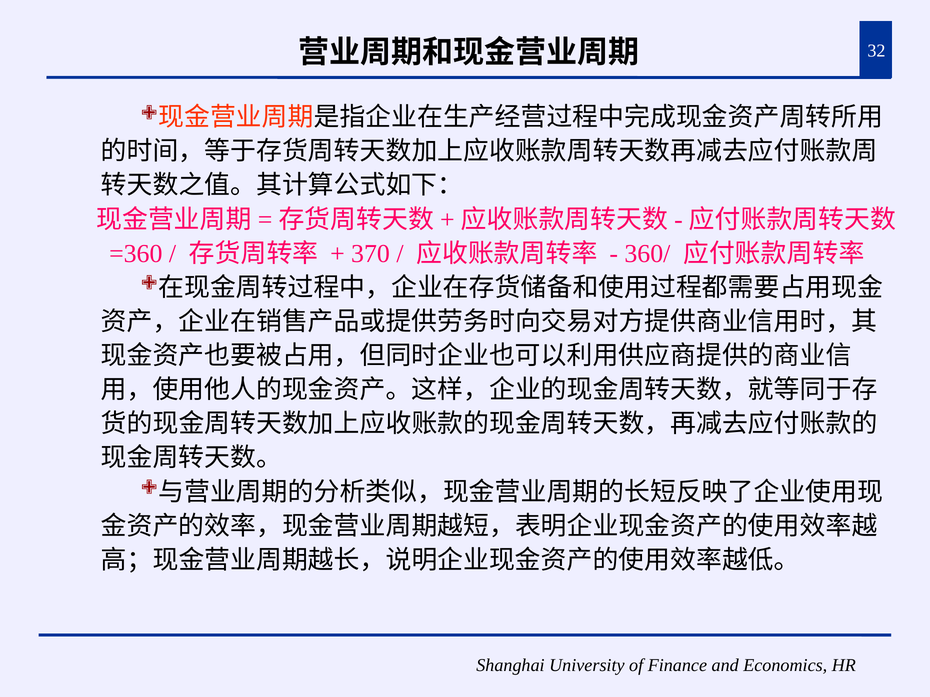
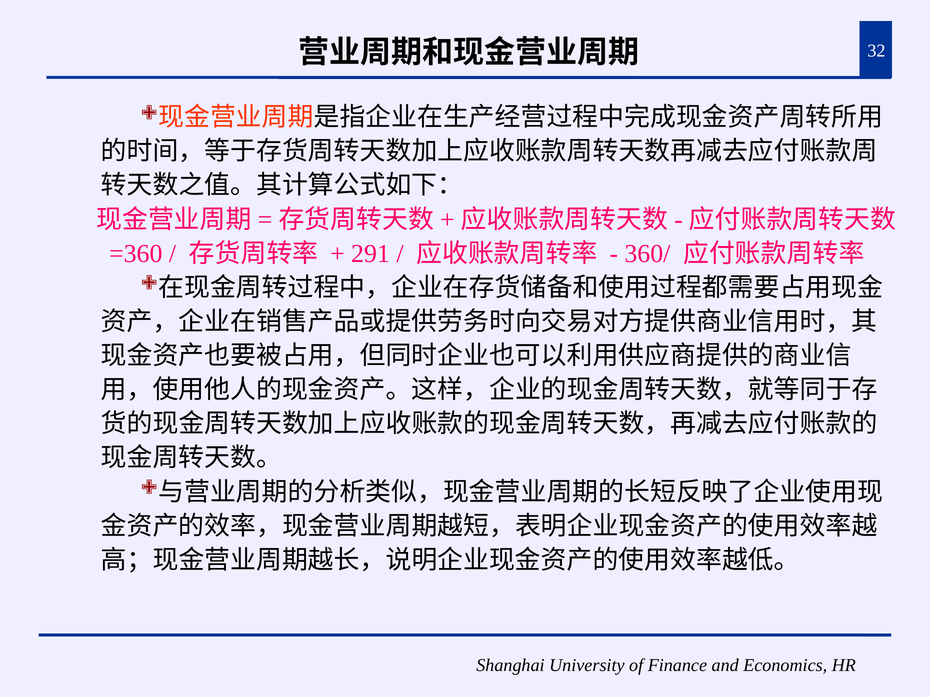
370: 370 -> 291 (371, 254)
